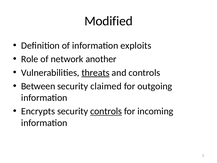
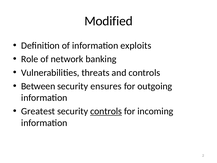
another: another -> banking (101, 59)
threats underline: present -> none (96, 73)
claimed: claimed -> ensures (106, 86)
Encrypts: Encrypts -> Greatest (38, 111)
